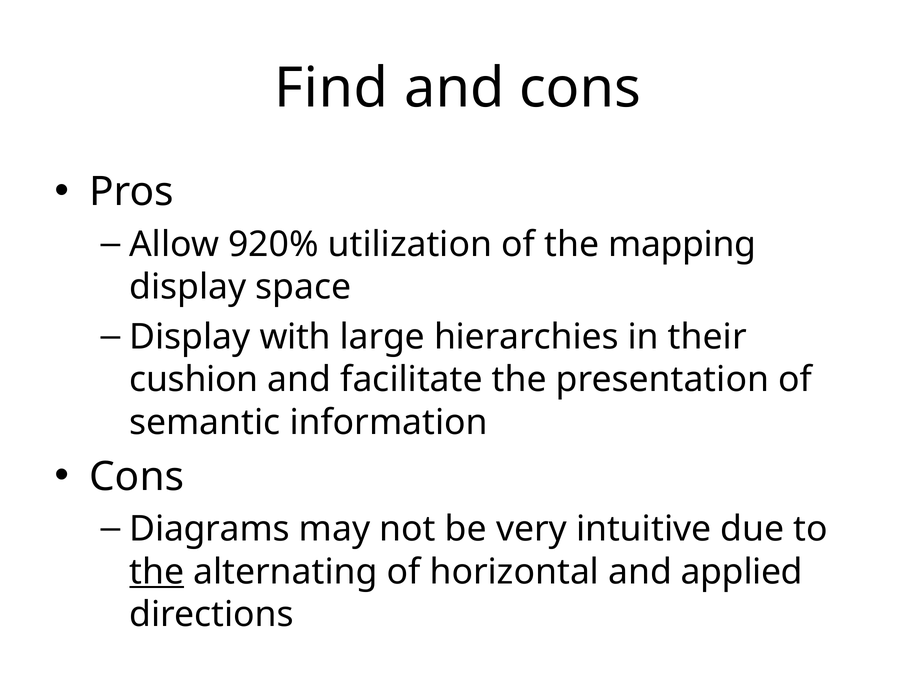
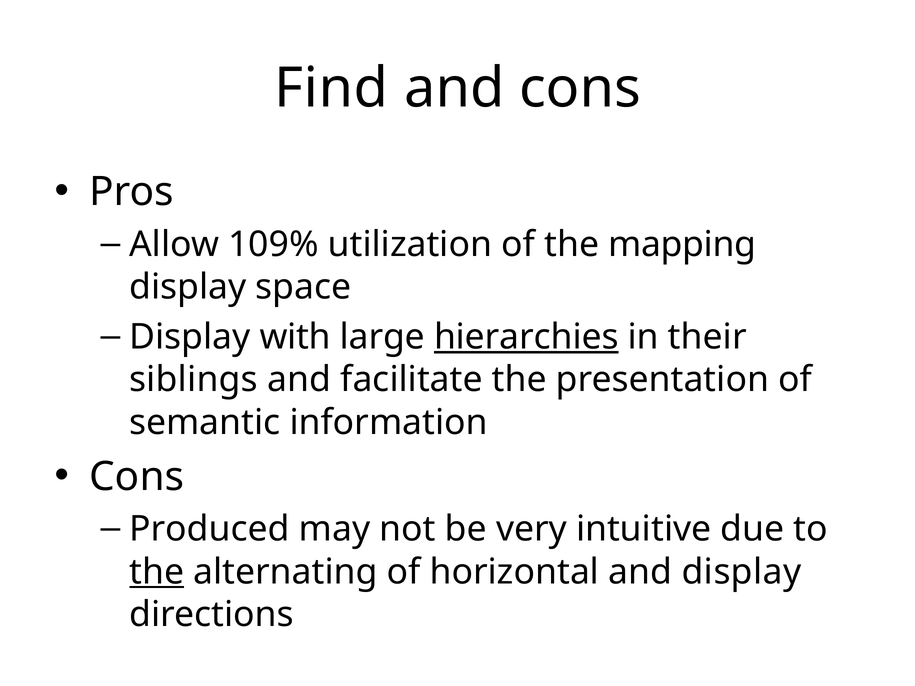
920%: 920% -> 109% (273, 244)
hierarchies underline: none -> present (526, 337)
cushion: cushion -> siblings (194, 380)
Diagrams: Diagrams -> Produced (209, 529)
and applied: applied -> display (741, 572)
